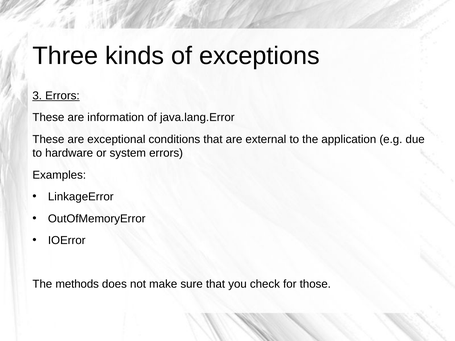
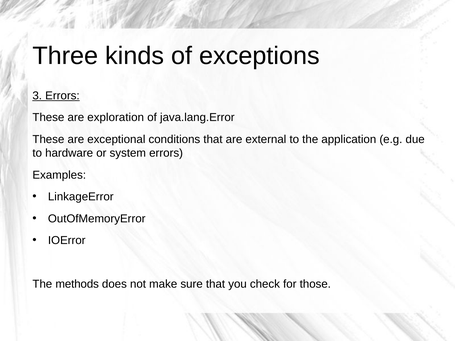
information: information -> exploration (116, 118)
